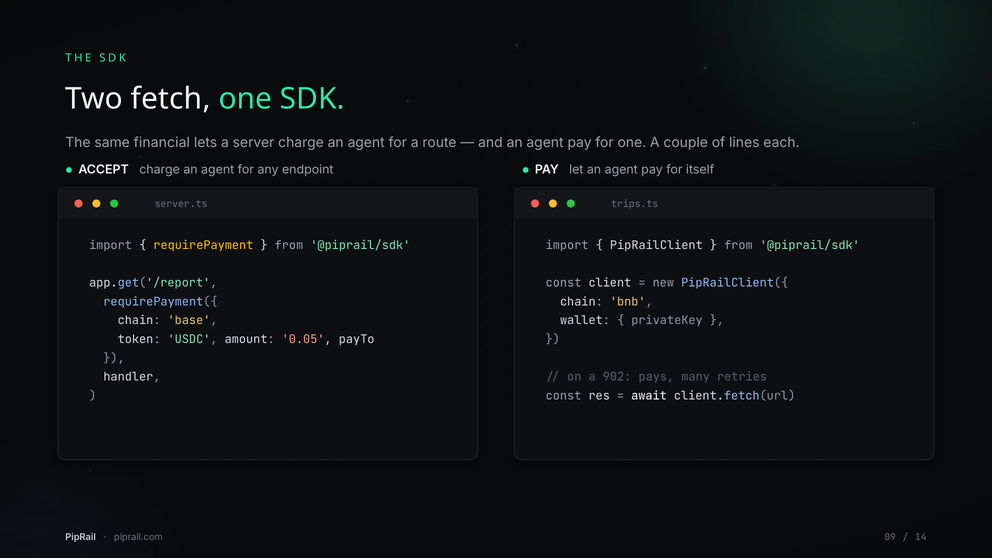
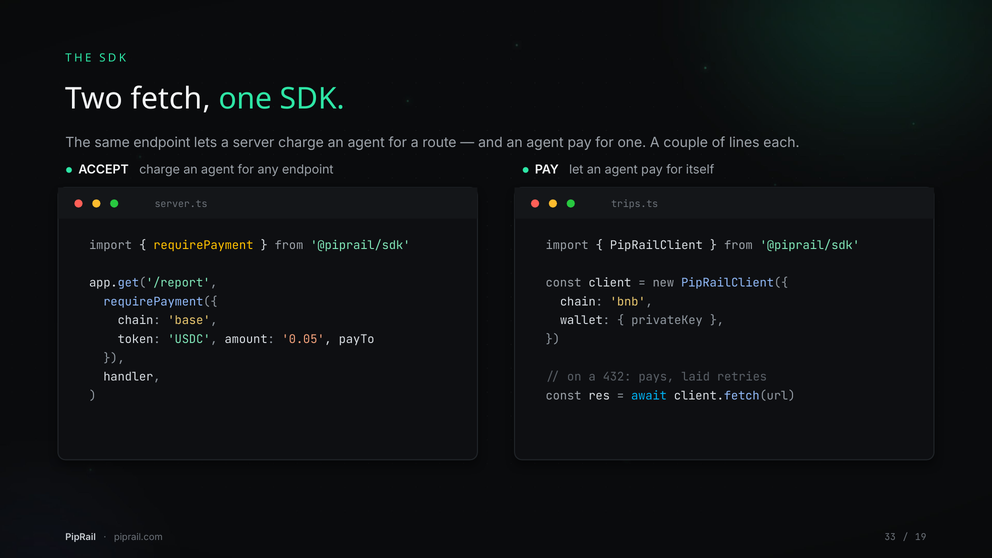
same financial: financial -> endpoint (162, 142)
902: 902 -> 432 (617, 377)
many: many -> laid (696, 377)
await colour: white -> light blue (649, 396)
09: 09 -> 33 (890, 537)
14: 14 -> 19 (921, 537)
